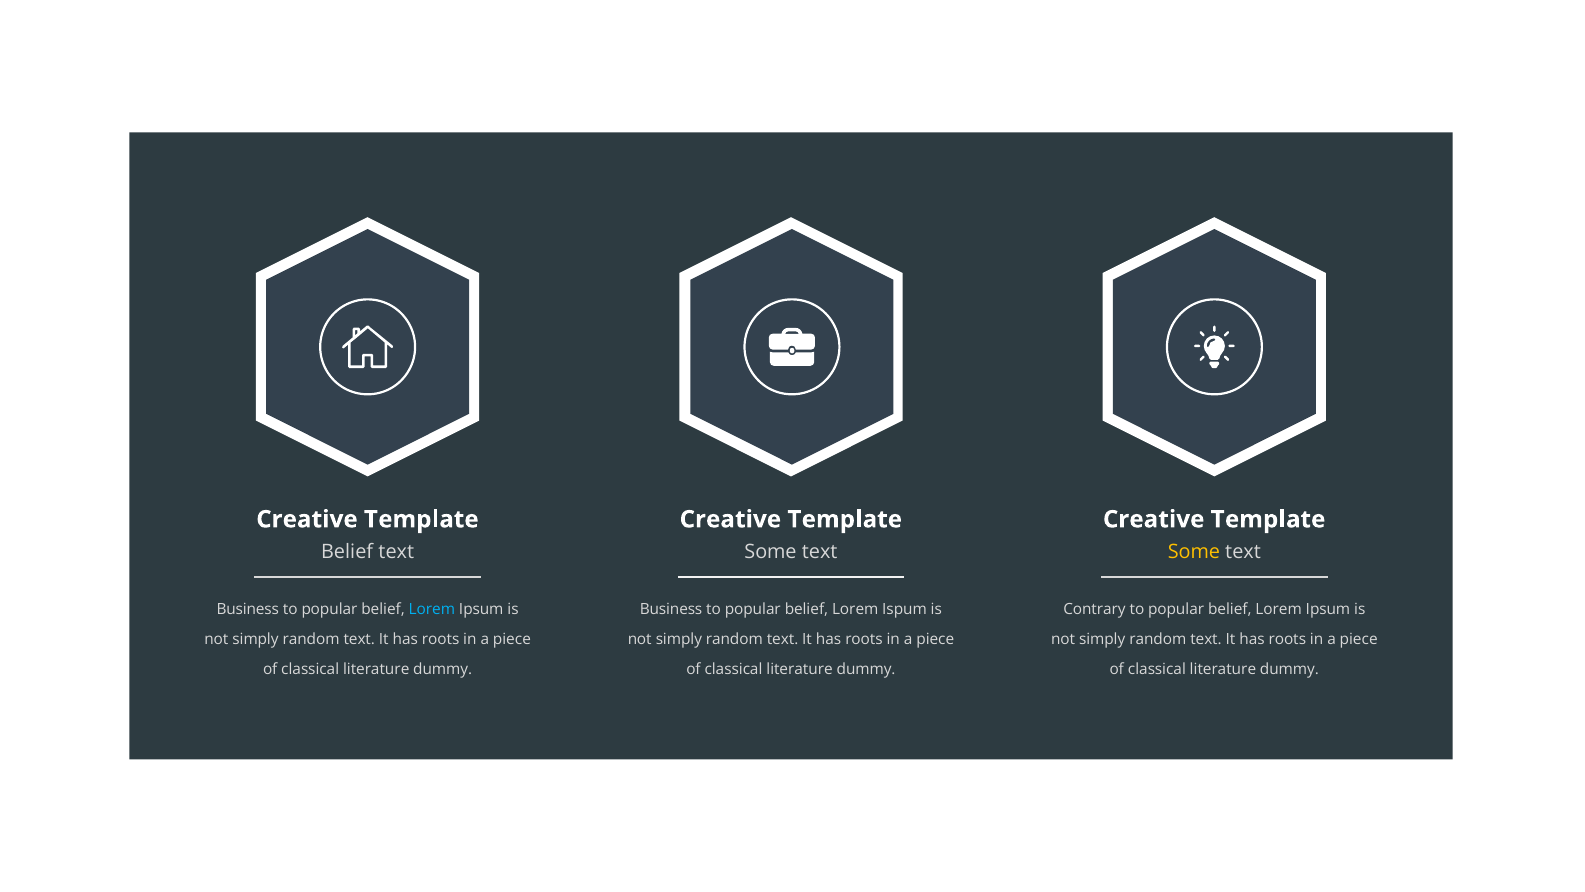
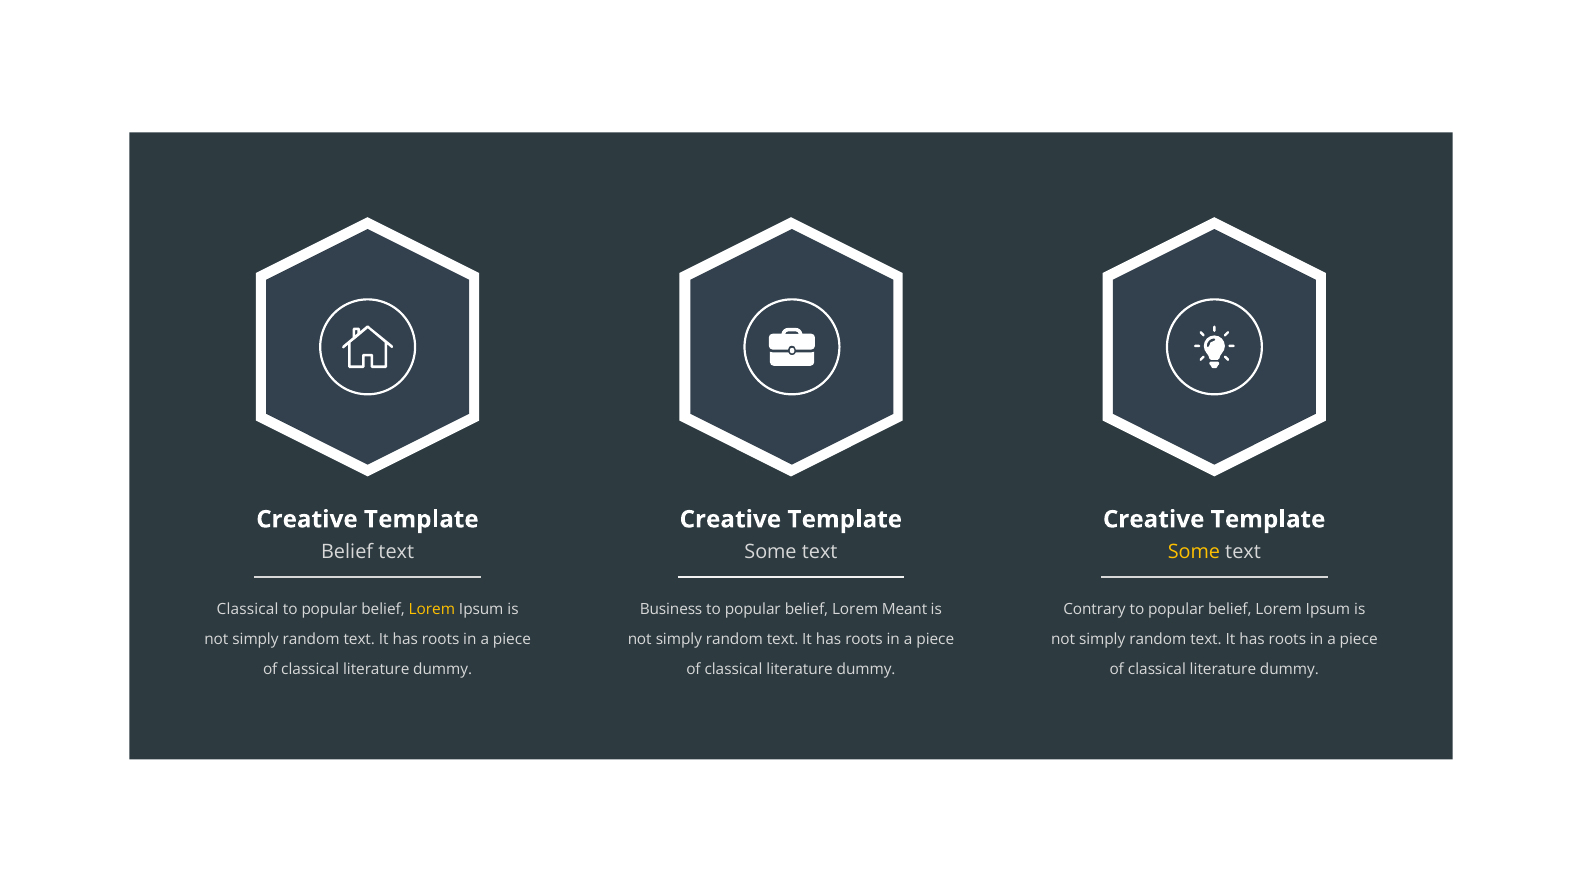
Business: Business -> Classical (248, 610)
Lorem colour: light blue -> yellow (432, 610)
Ispum: Ispum -> Meant (905, 610)
